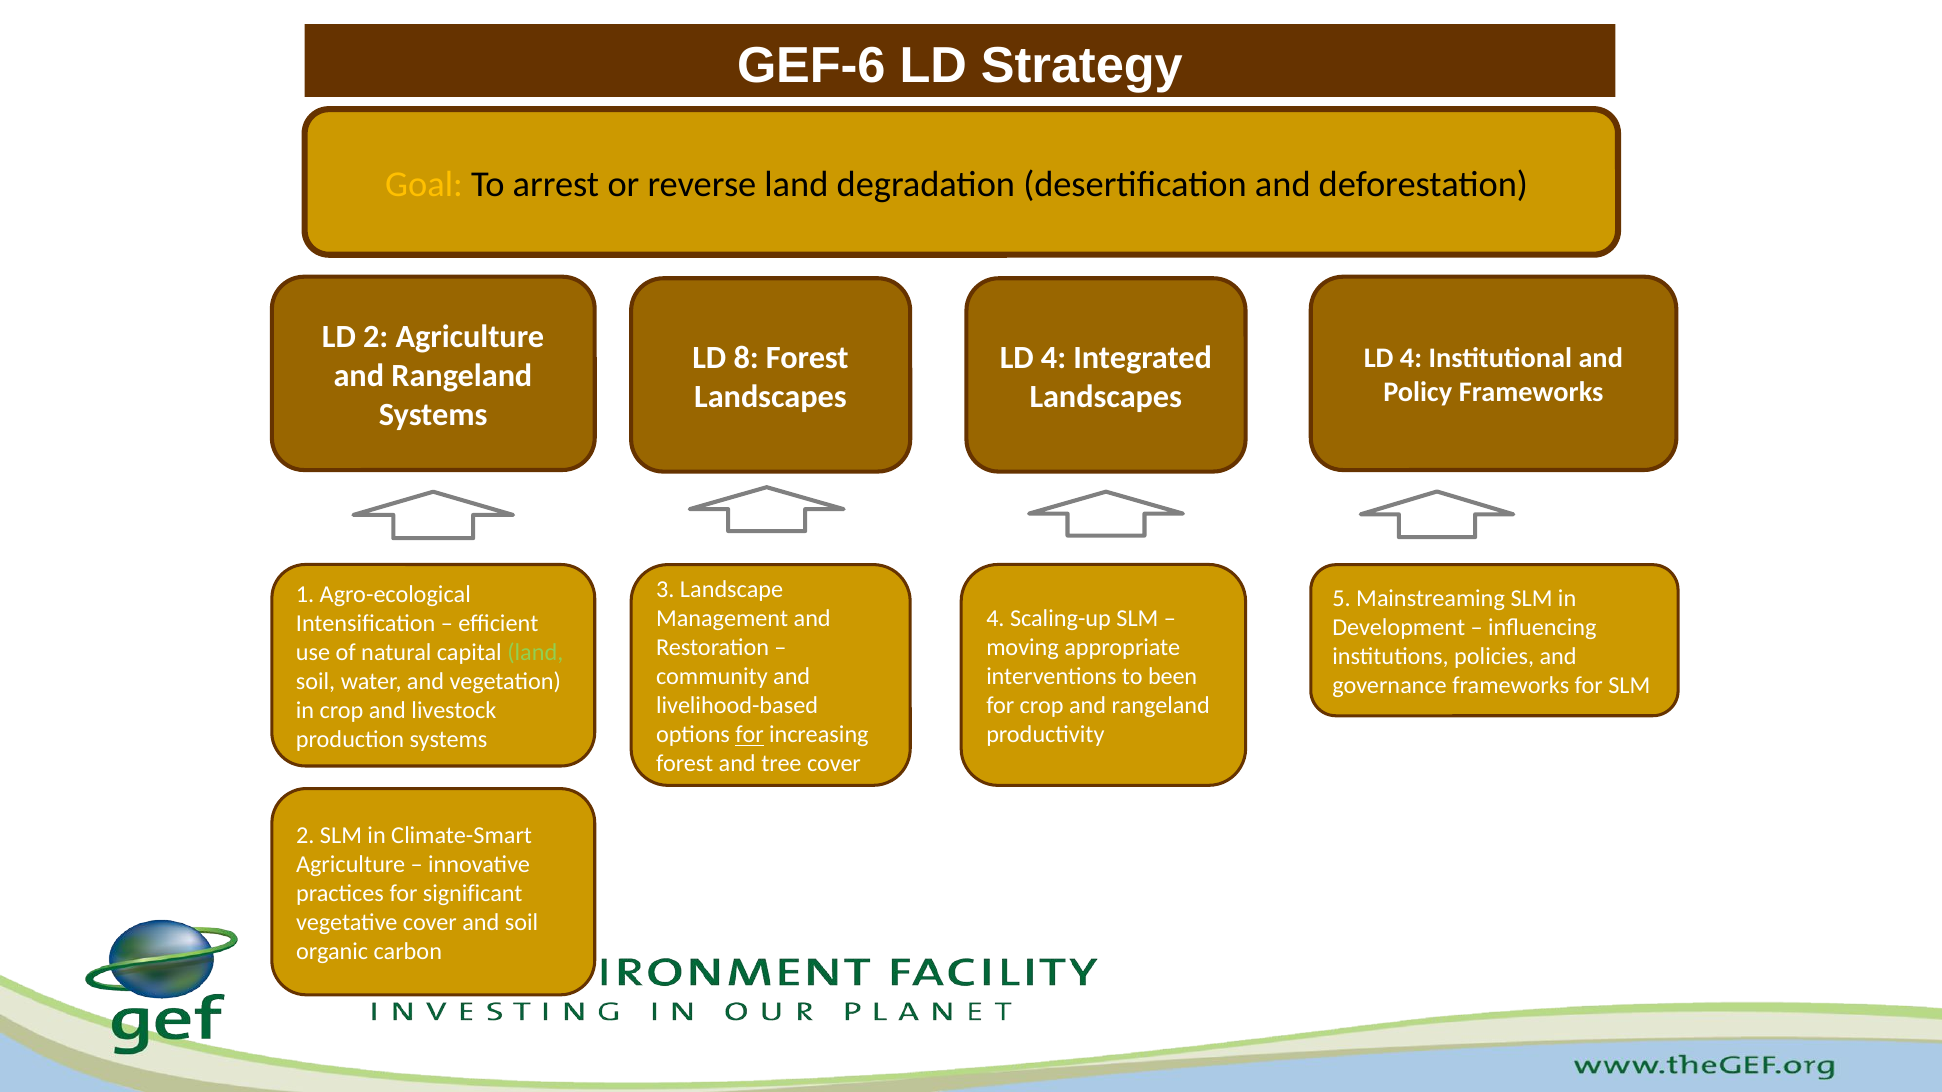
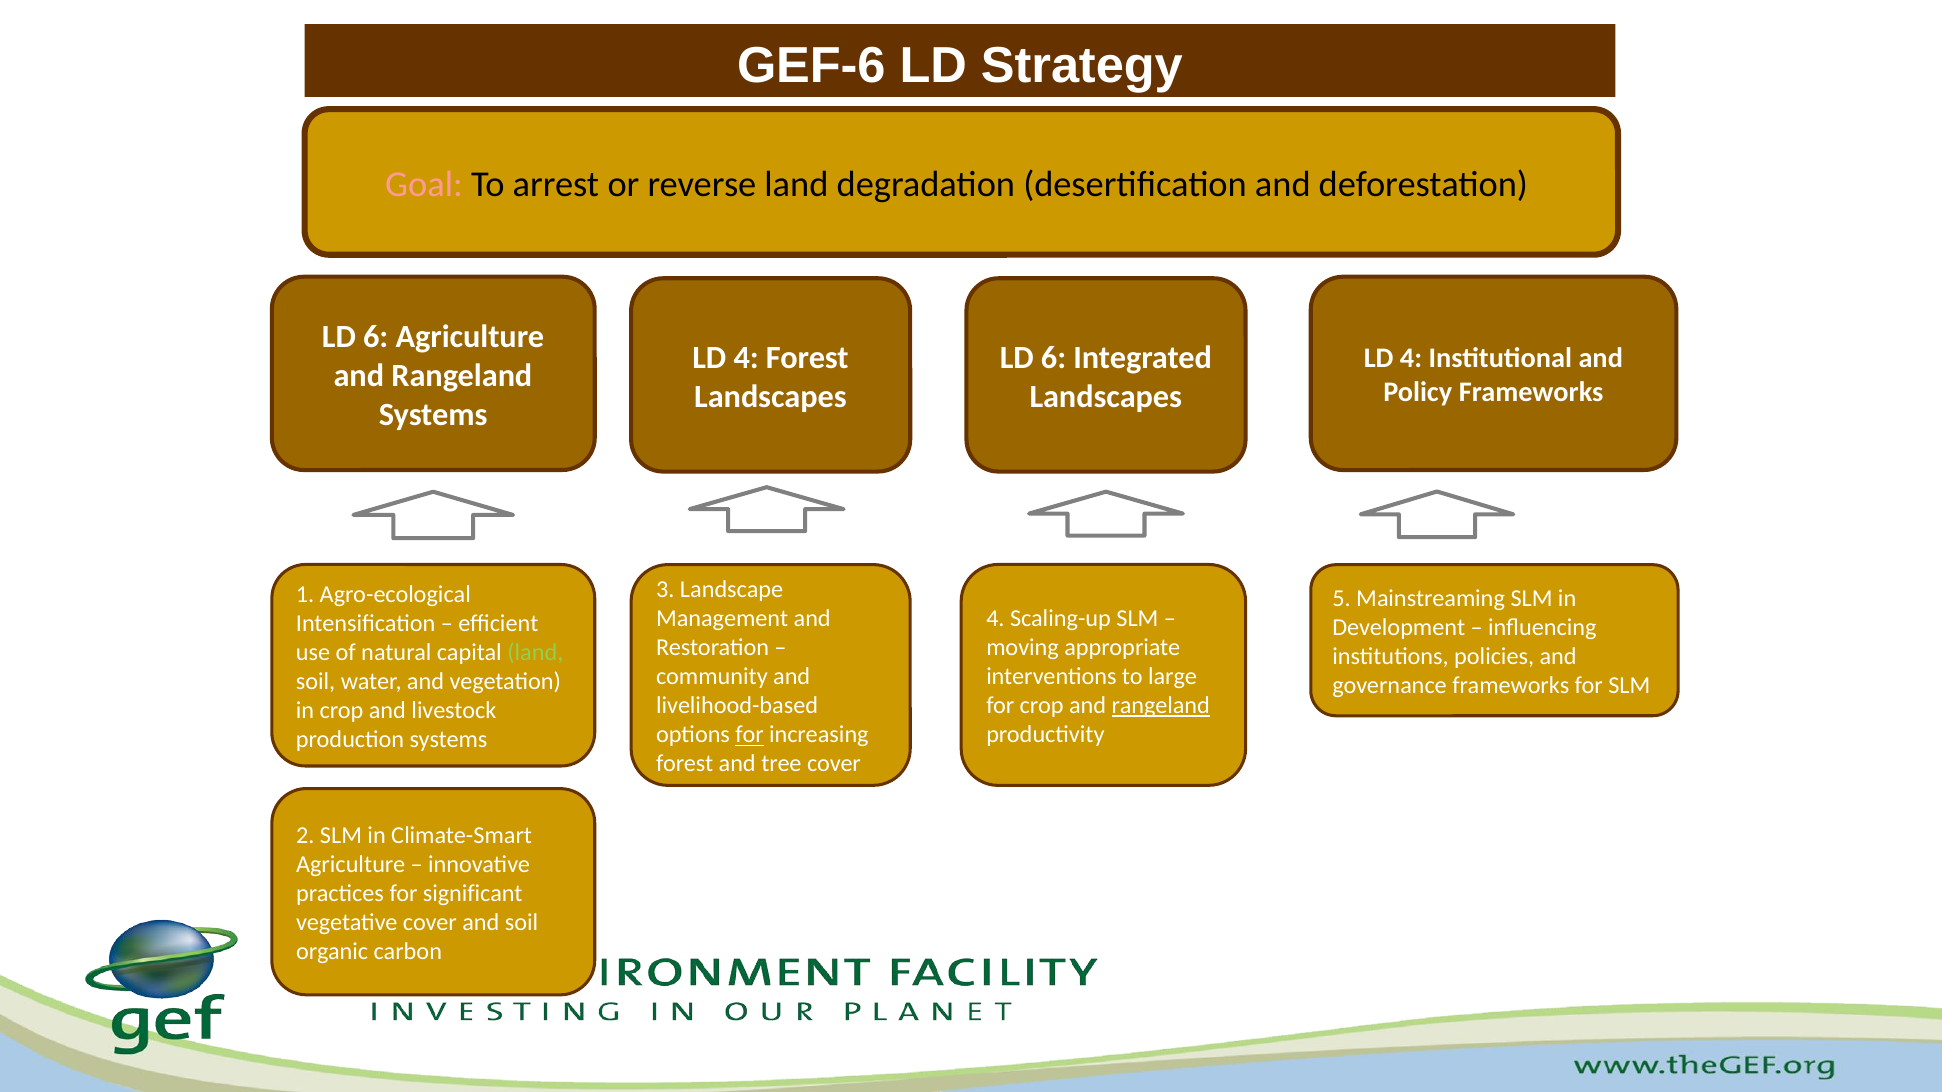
Goal colour: yellow -> pink (424, 184)
2: 2 -> 6 (376, 337)
8: 8 -> 4 (746, 358)
4: 4 -> 6 (1054, 358)
been: been -> large (1173, 677)
rangeland underline: none -> present (1161, 706)
